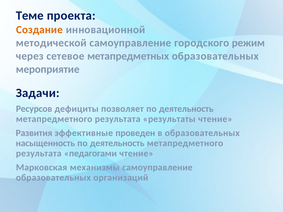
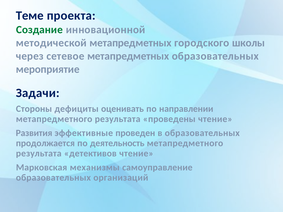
Создание colour: orange -> green (39, 30)
методической самоуправление: самоуправление -> метапредметных (131, 43)
режим: режим -> школы (248, 43)
Ресурсов: Ресурсов -> Стороны (34, 109)
позволяет: позволяет -> оценивать (122, 109)
деятельность: деятельность -> направлении (186, 109)
результаты: результаты -> проведены (169, 119)
насыщенность: насыщенность -> продолжается (45, 143)
педагогами: педагогами -> детективов (90, 154)
